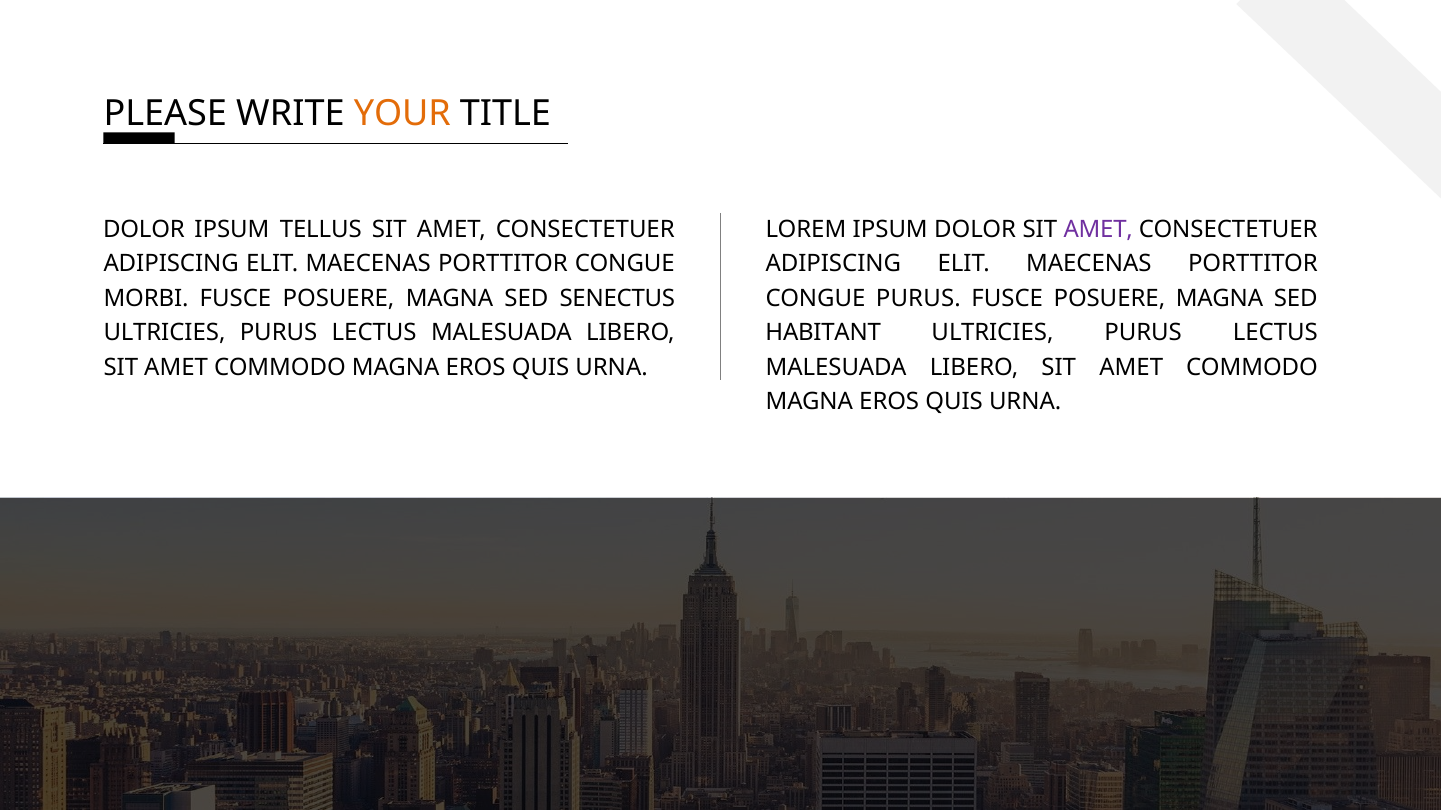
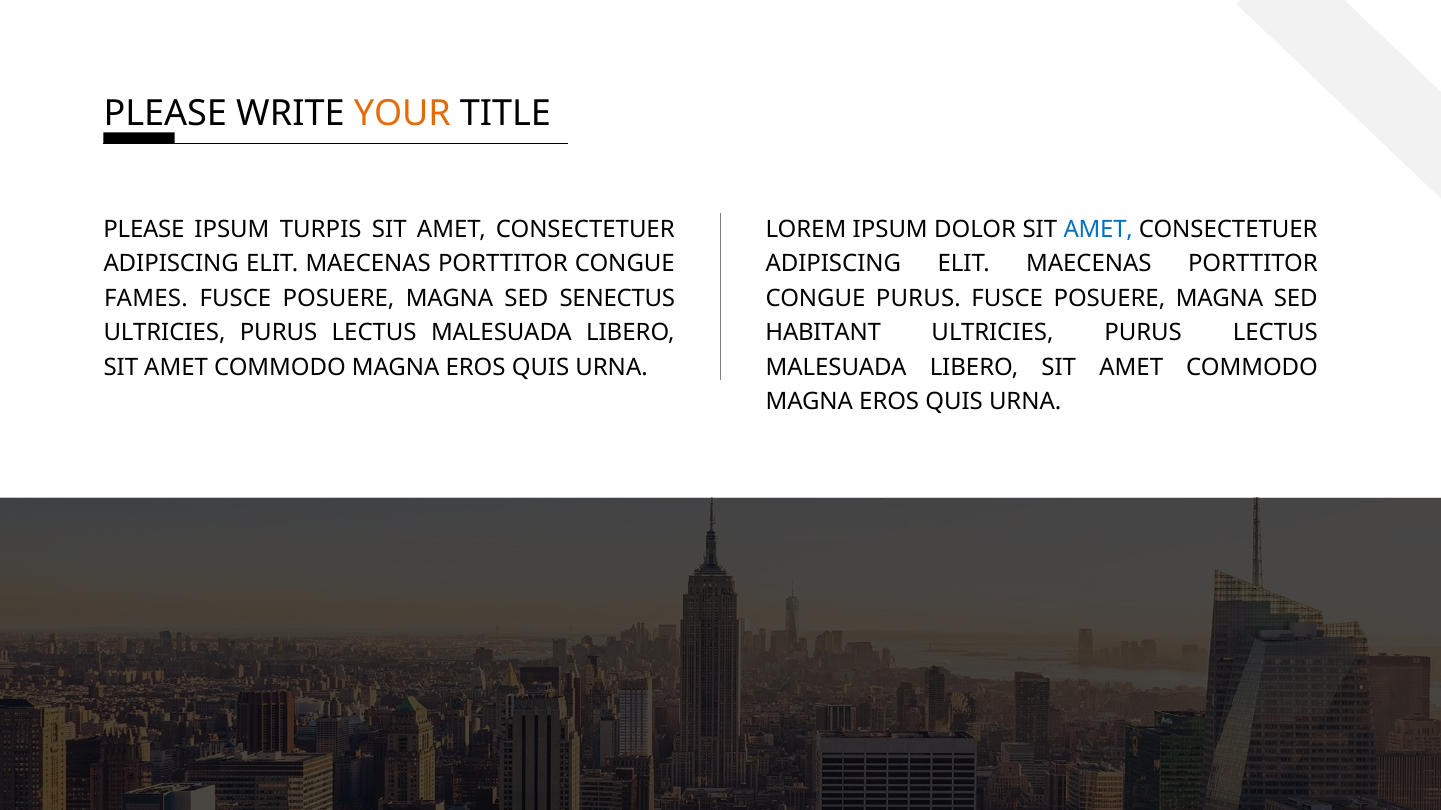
DOLOR: DOLOR -> PLEASE (144, 229)
TELLUS: TELLUS -> TURPIS (321, 229)
AMET colour: purple -> blue (1098, 229)
MORBI: MORBI -> FAMES (146, 298)
